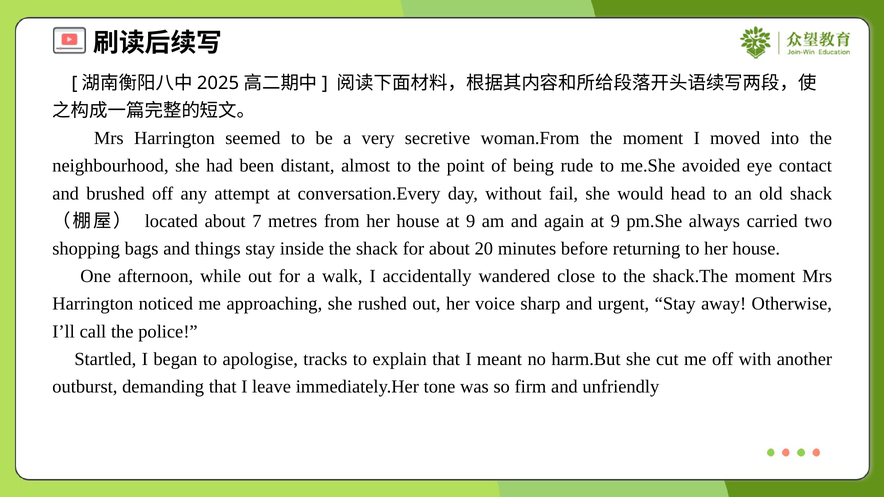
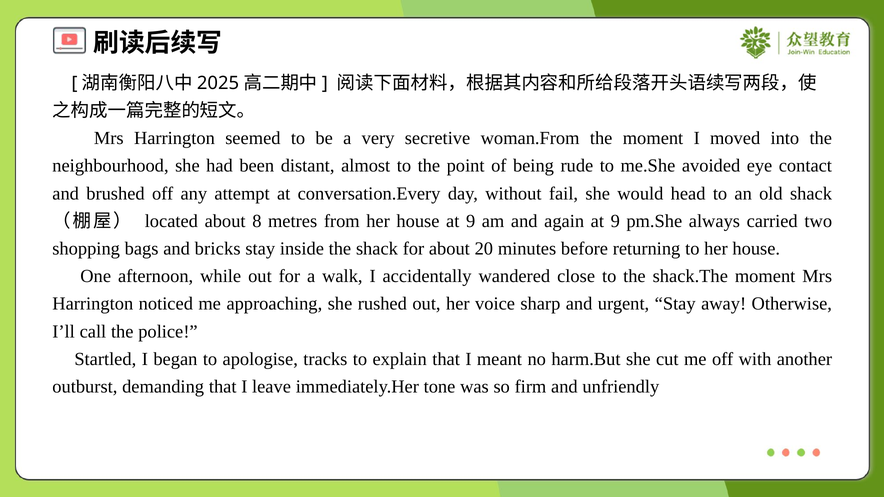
7: 7 -> 8 (257, 221)
things: things -> bricks (218, 249)
